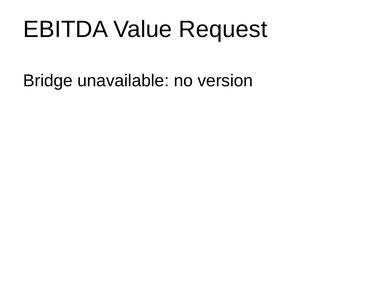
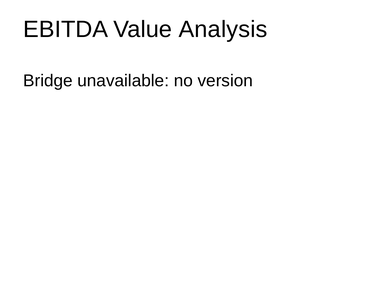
Request: Request -> Analysis (223, 29)
